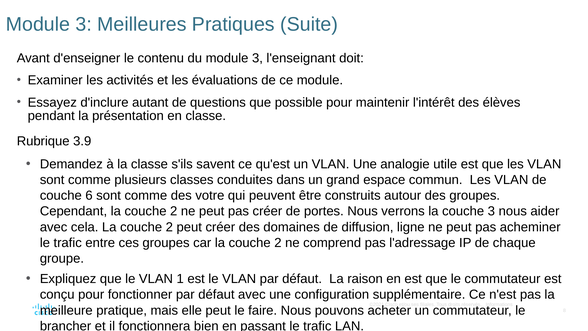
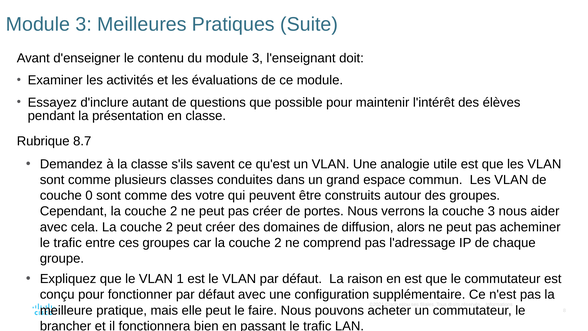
3.9: 3.9 -> 8.7 (82, 141)
6: 6 -> 0 (89, 196)
ligne: ligne -> alors (411, 227)
